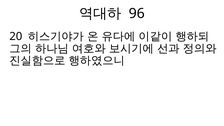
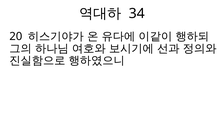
96: 96 -> 34 (137, 13)
